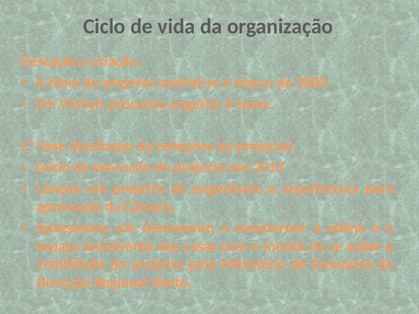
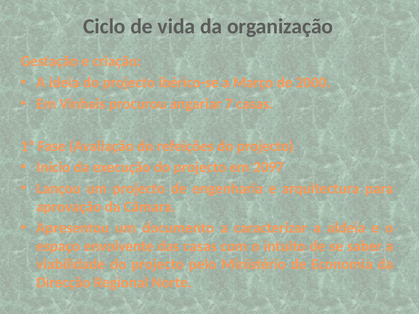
central-se: central-se -> ibérico-se (189, 83)
0: 0 -> 7 (229, 104)
2013: 2013 -> 2097 (268, 167)
